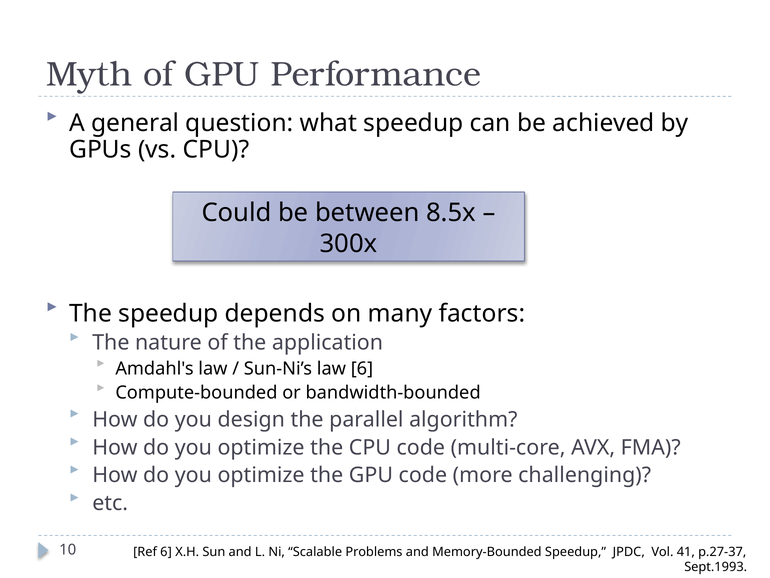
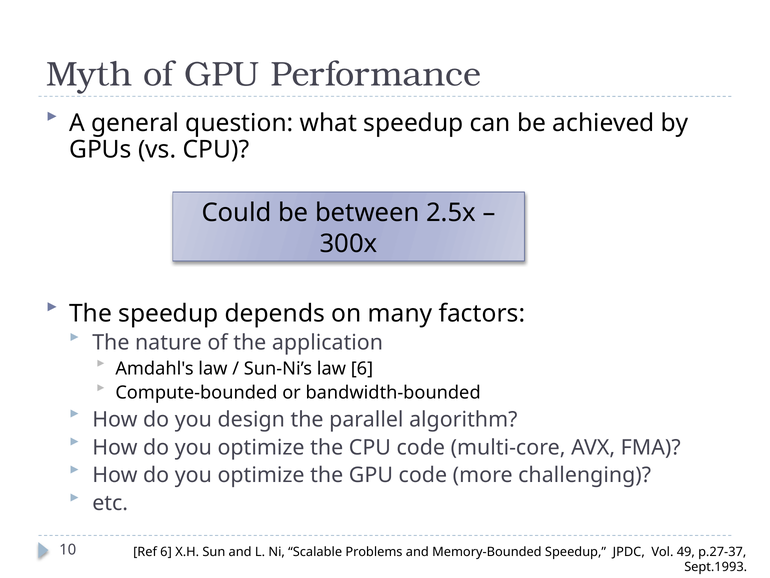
8.5x: 8.5x -> 2.5x (451, 213)
41: 41 -> 49 (686, 551)
